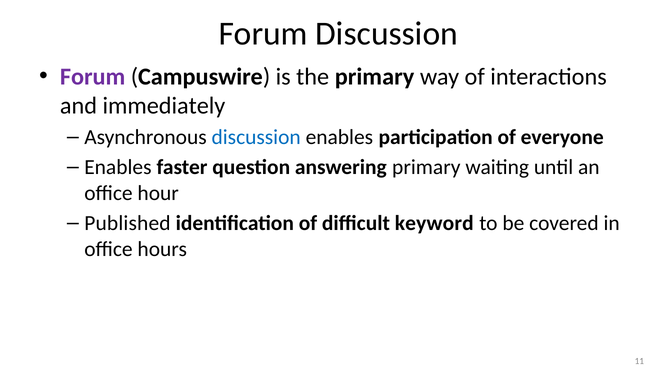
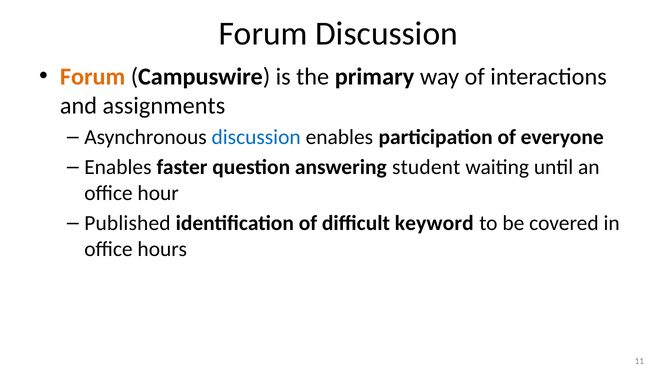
Forum colour: purple -> orange (93, 76)
immediately: immediately -> assignments (164, 106)
answering primary: primary -> student (426, 167)
